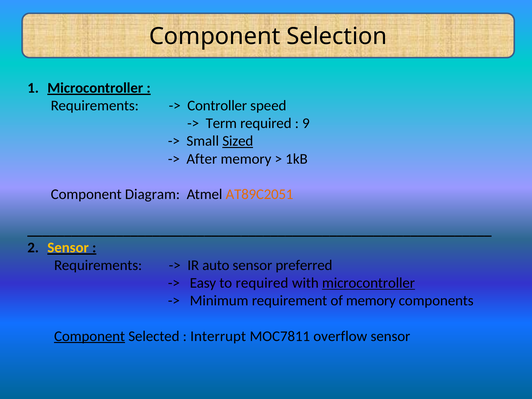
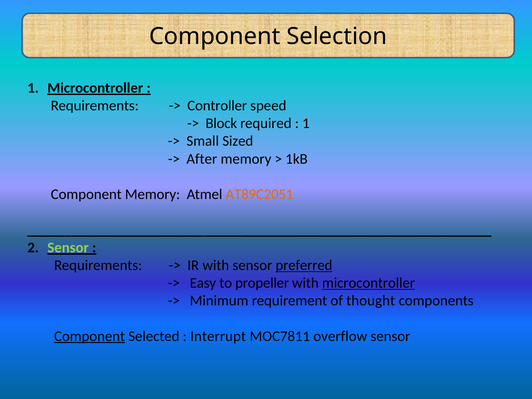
Term: Term -> Block (221, 123)
9: 9 -> 1 (306, 123)
Sized underline: present -> none (238, 141)
Component Diagram: Diagram -> Memory (153, 194)
Sensor colour: yellow -> light green (68, 248)
IR auto: auto -> with (216, 265)
preferred underline: none -> present (304, 265)
to required: required -> propeller (262, 283)
of memory: memory -> thought (371, 301)
